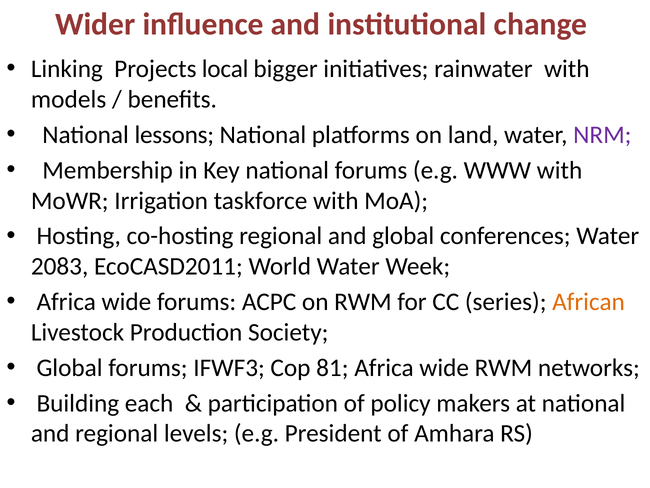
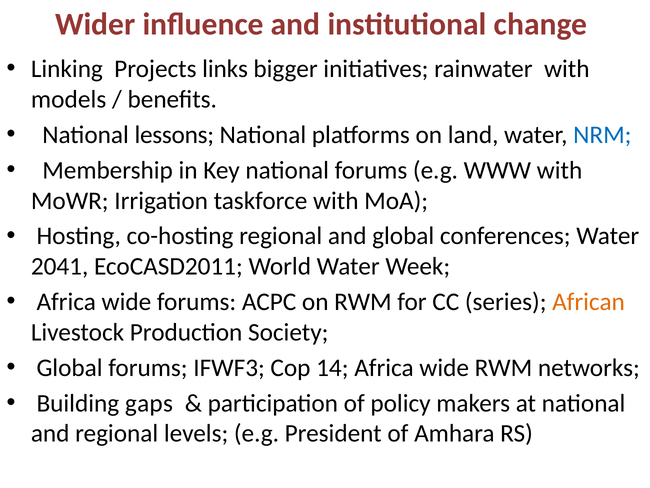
local: local -> links (225, 69)
NRM colour: purple -> blue (602, 135)
2083: 2083 -> 2041 (60, 266)
81: 81 -> 14 (332, 367)
each: each -> gaps (149, 403)
